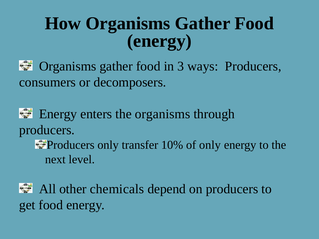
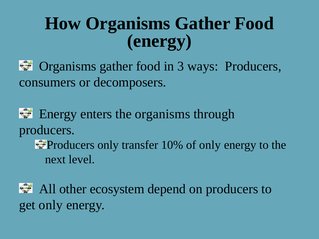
chemicals: chemicals -> ecosystem (117, 189)
get food: food -> only (51, 205)
